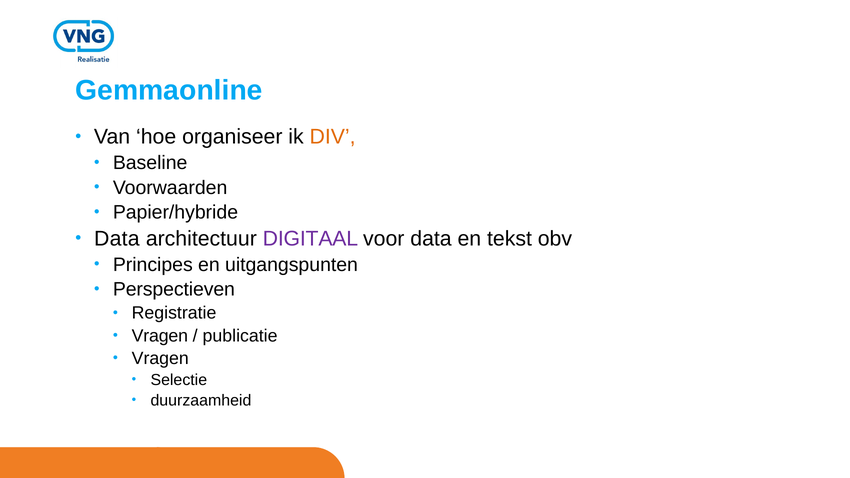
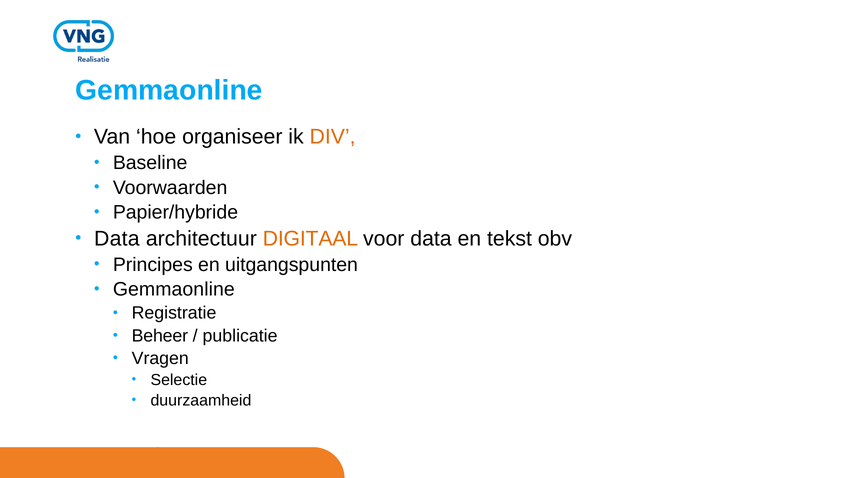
DIGITAAL colour: purple -> orange (310, 239)
Perspectieven: Perspectieven -> Gemmaonline (174, 290)
Vragen: Vragen -> Beheer (160, 336)
